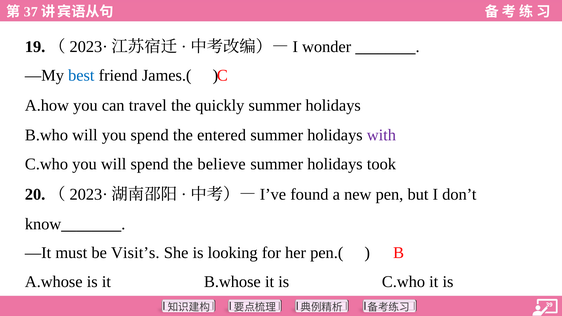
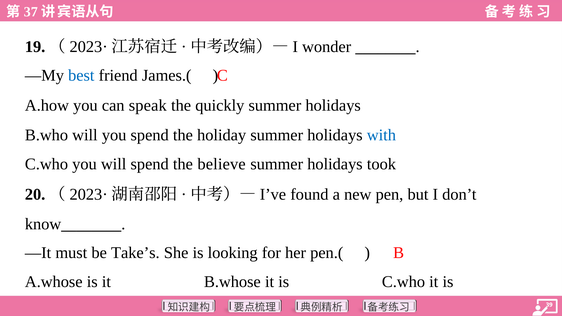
travel: travel -> speak (148, 105)
entered: entered -> holiday (222, 135)
with colour: purple -> blue (381, 135)
Visit’s: Visit’s -> Take’s (135, 253)
